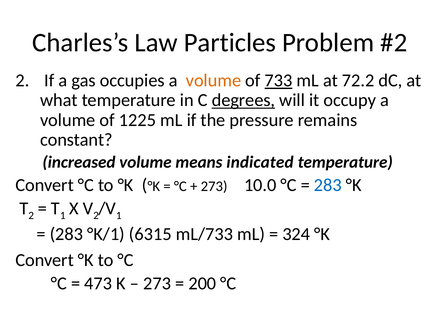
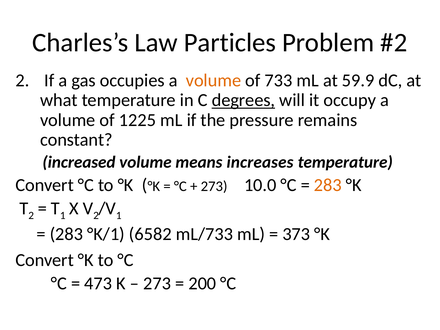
733 underline: present -> none (279, 80)
72.2: 72.2 -> 59.9 (358, 80)
indicated: indicated -> increases (260, 162)
283 colour: blue -> orange (328, 185)
6315: 6315 -> 6582 (150, 234)
324: 324 -> 373 (296, 234)
